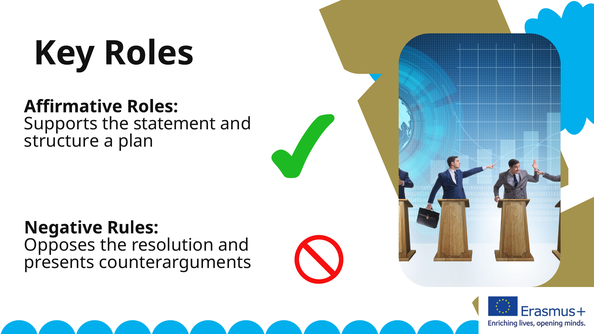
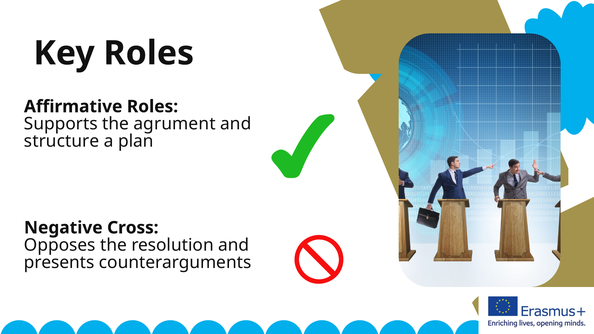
statement: statement -> agrument (174, 124)
Rules: Rules -> Cross (133, 228)
